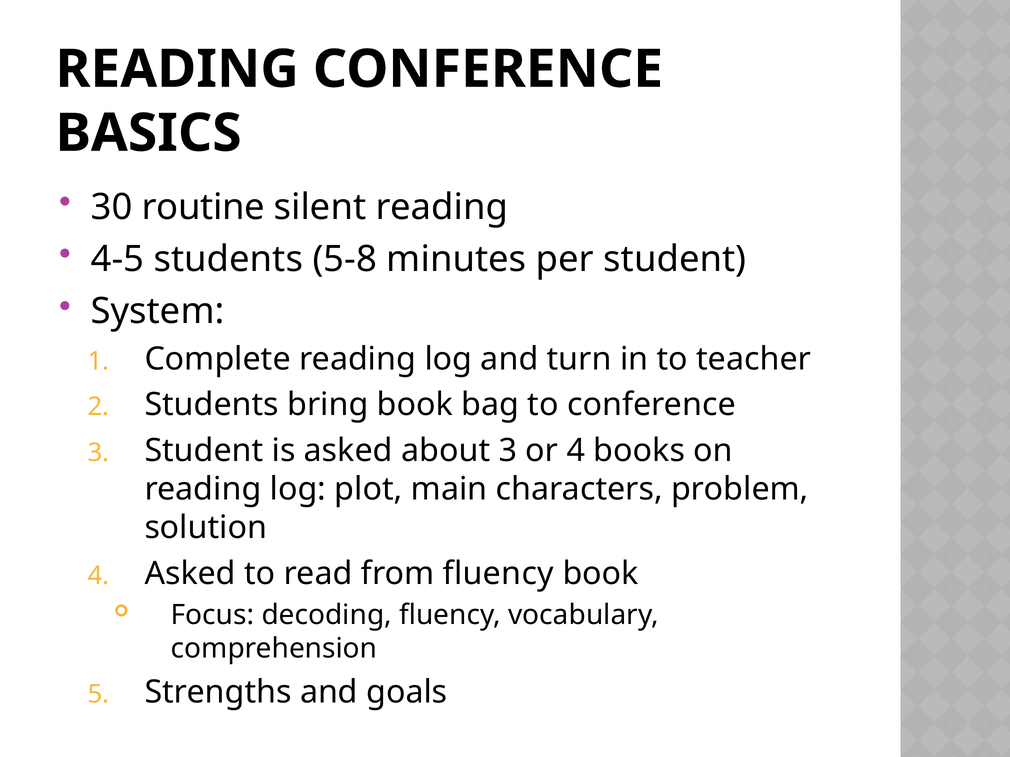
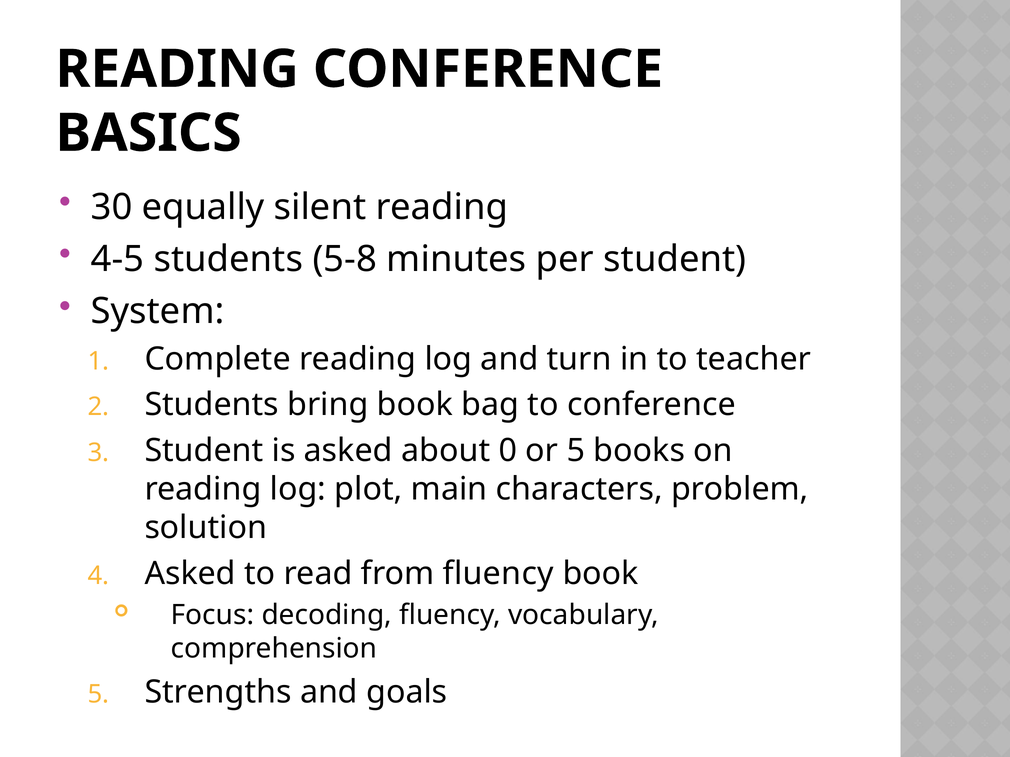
routine: routine -> equally (203, 207)
about 3: 3 -> 0 (508, 451)
or 4: 4 -> 5 (576, 451)
